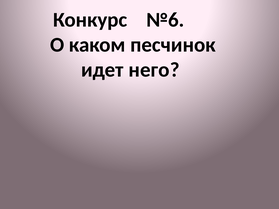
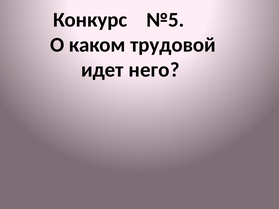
№6: №6 -> №5 (165, 20)
песчинок: песчинок -> трудовой (173, 45)
